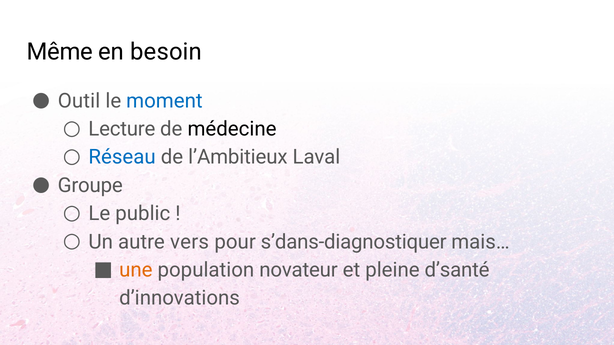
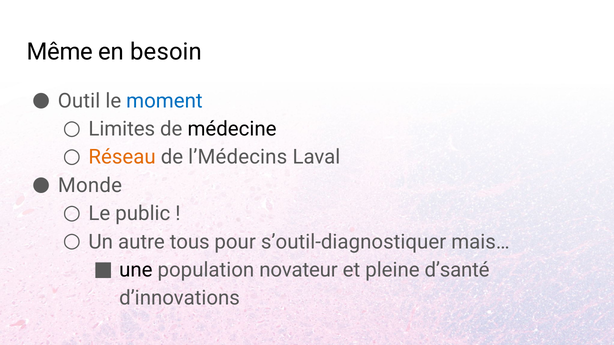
Lecture: Lecture -> Limites (122, 129)
Réseau colour: blue -> orange (122, 157)
l’Ambitieux: l’Ambitieux -> l’Médecins (238, 157)
Groupe: Groupe -> Monde (90, 186)
vers: vers -> tous (190, 242)
s’dans-diagnostiquer: s’dans-diagnostiquer -> s’outil-diagnostiquer (354, 242)
une colour: orange -> black (136, 270)
